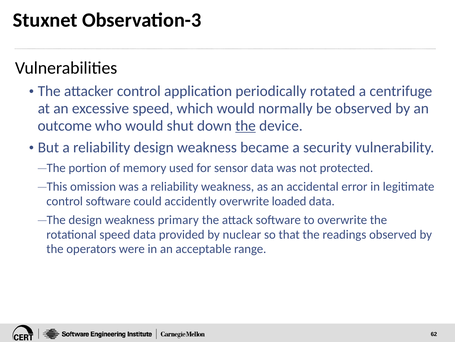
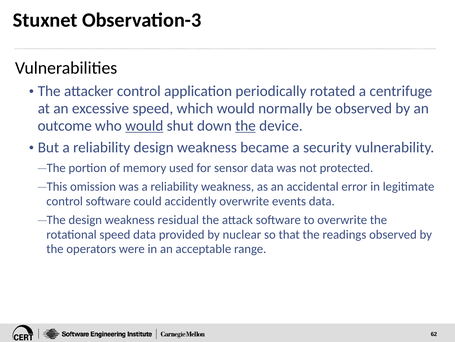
would underline: none -> present (144, 126)
loaded: loaded -> events (289, 201)
primary: primary -> residual (178, 220)
